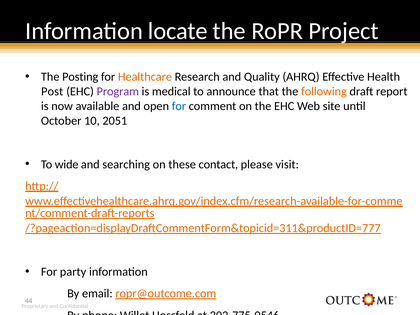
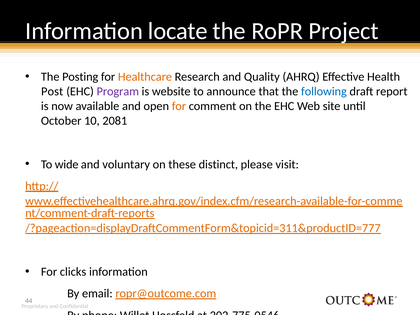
medical: medical -> website (171, 92)
following colour: orange -> blue (324, 92)
for colour: blue -> orange (179, 106)
2051: 2051 -> 2081 (115, 121)
searching: searching -> voluntary (126, 164)
contact: contact -> distinct (218, 164)
party: party -> clicks (73, 272)
